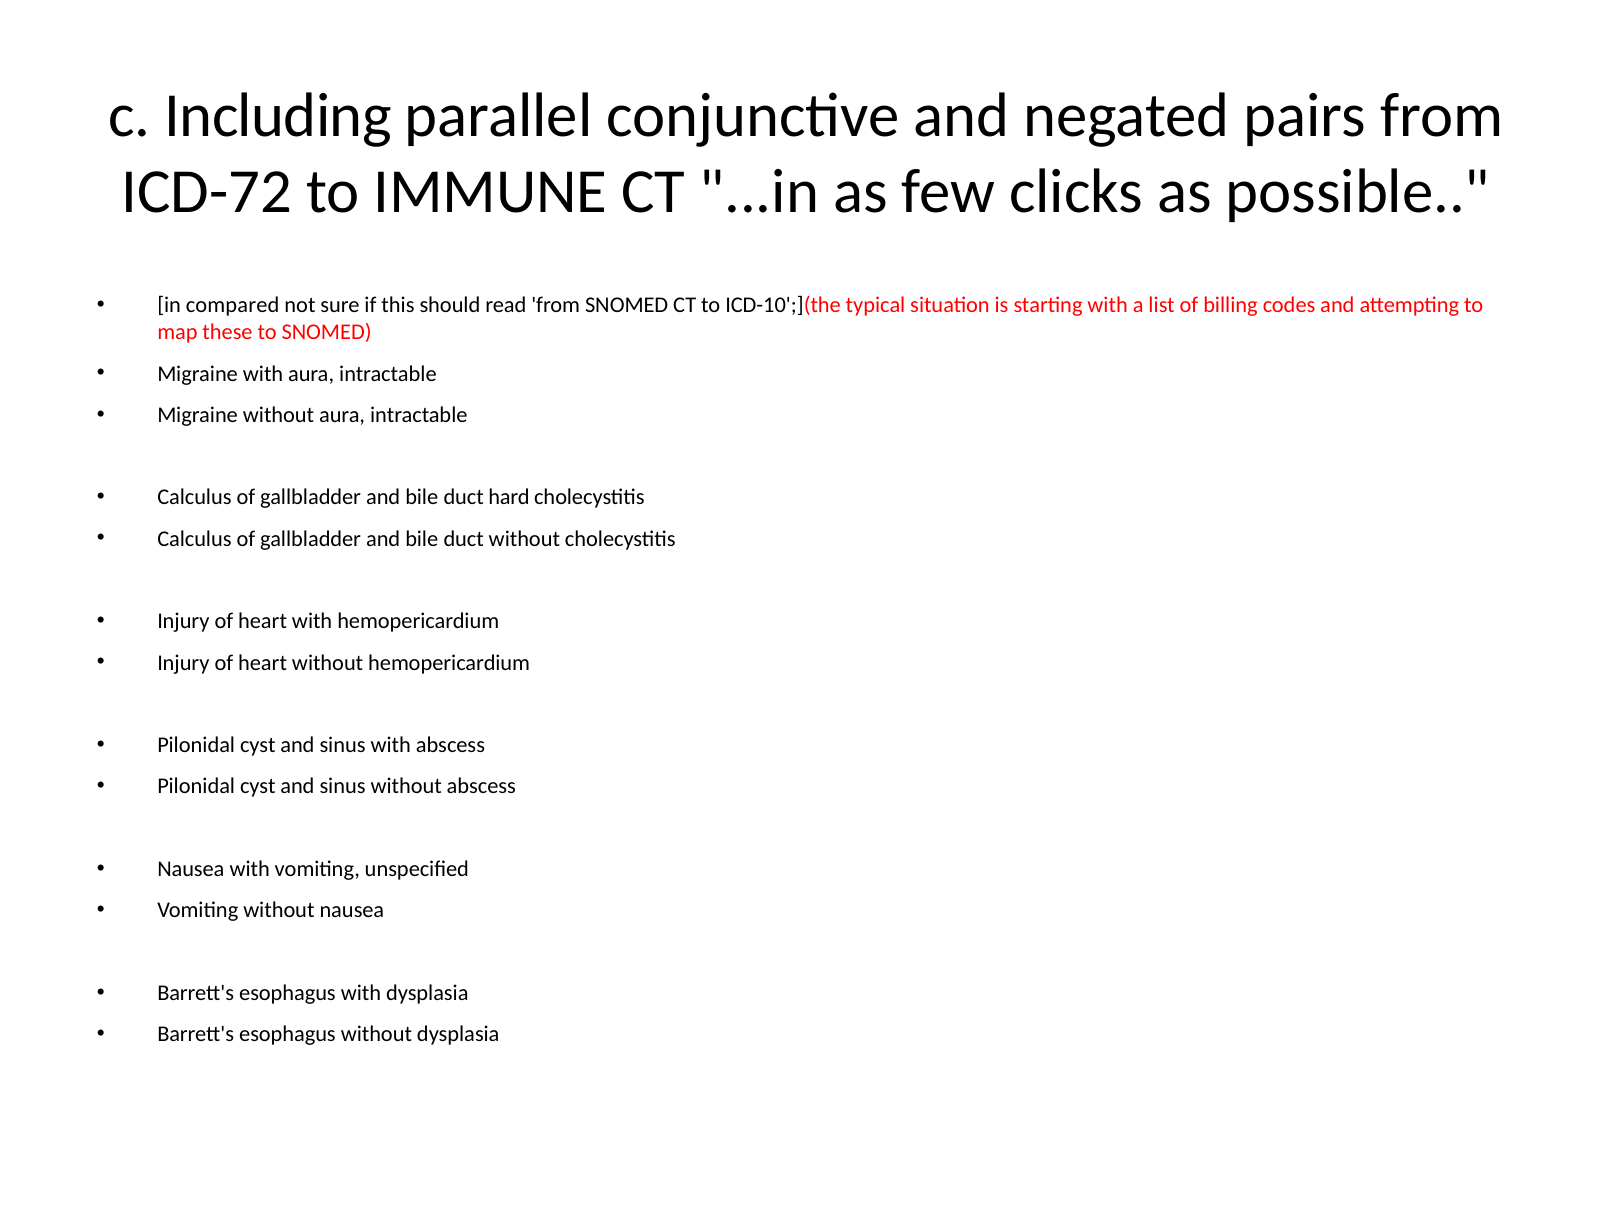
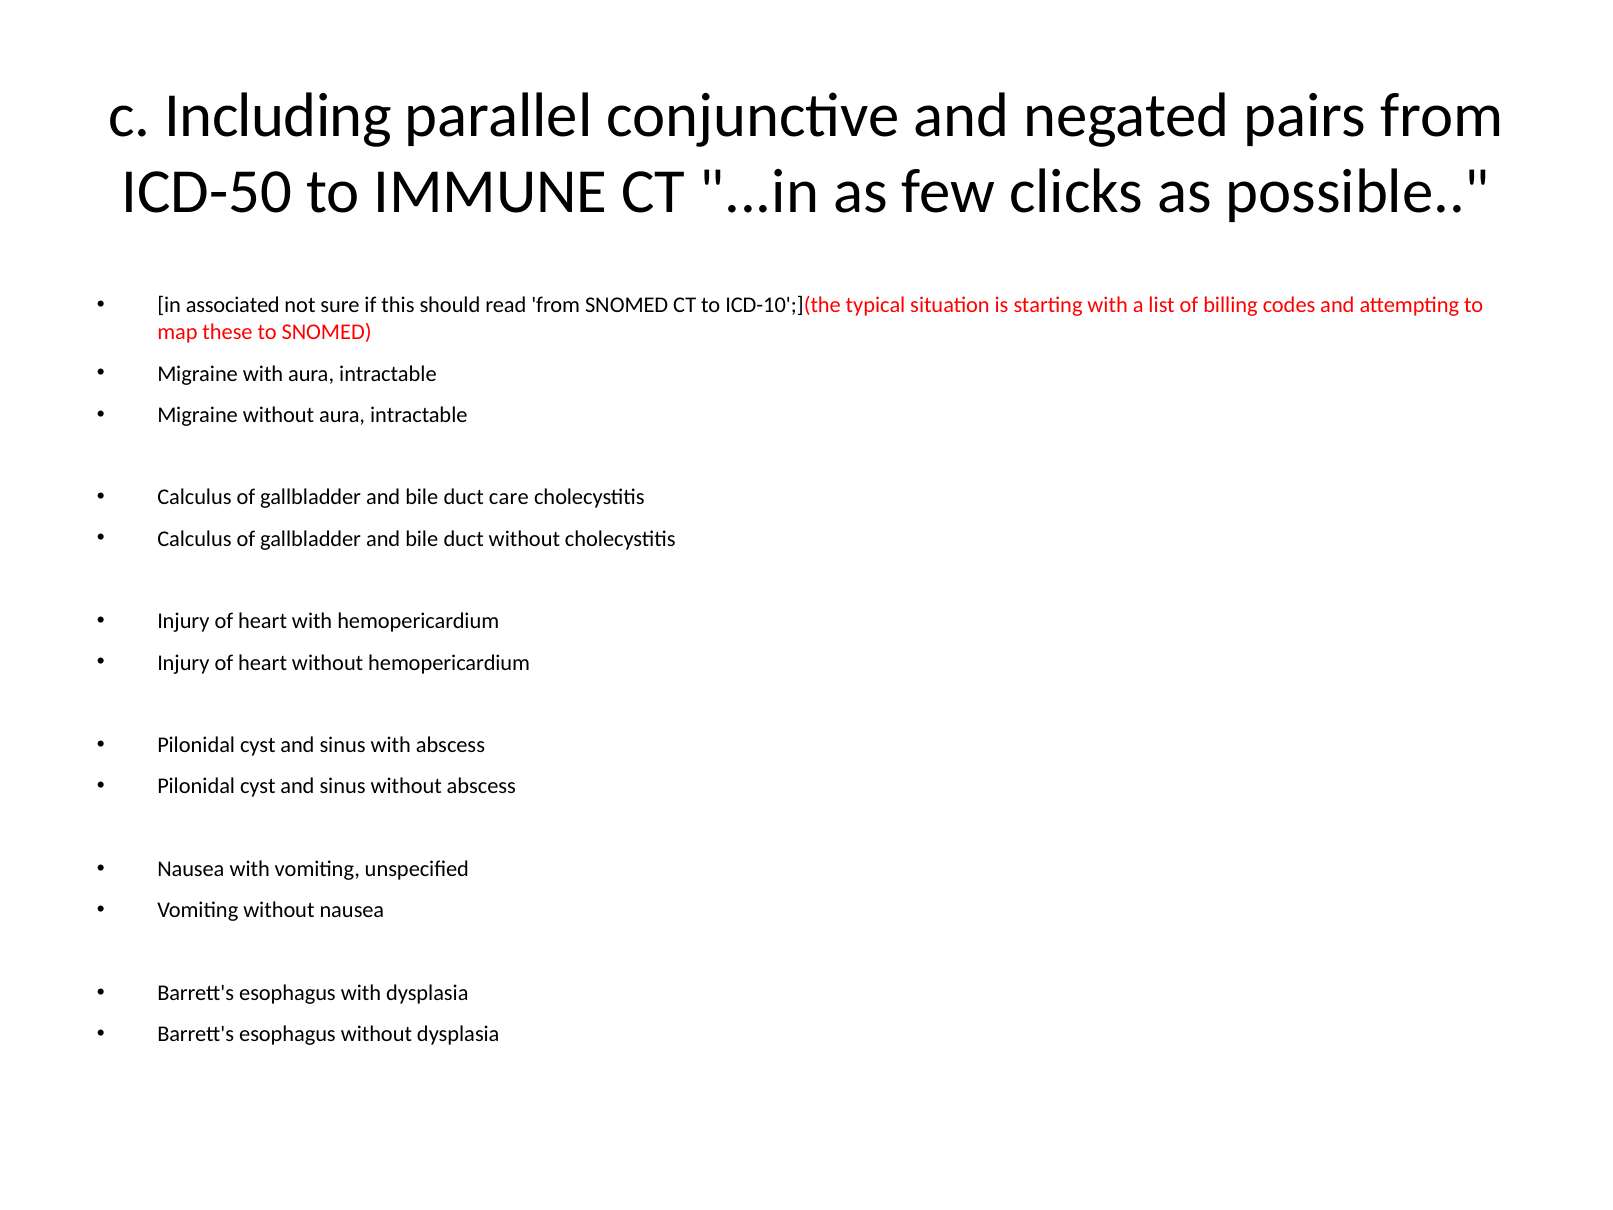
ICD-72: ICD-72 -> ICD-50 (207, 191)
compared: compared -> associated (233, 305)
hard: hard -> care (509, 497)
